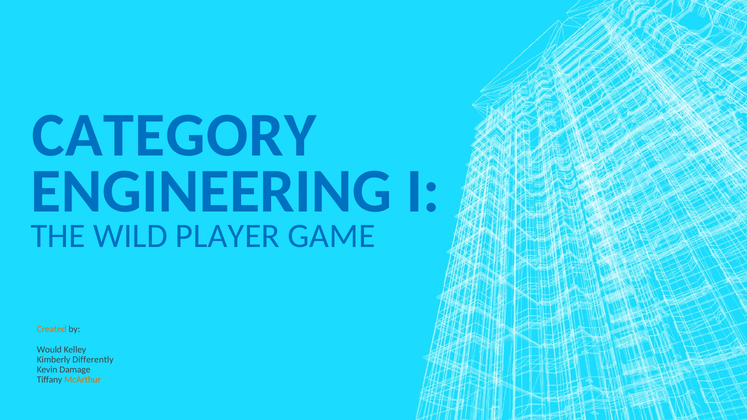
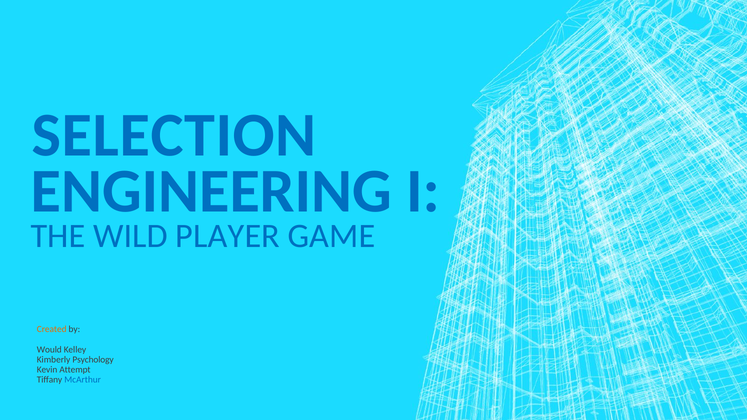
CATEGORY: CATEGORY -> SELECTION (174, 135)
Differently: Differently -> Psychology (93, 360)
Damage: Damage -> Attempt (75, 370)
McArthur colour: orange -> blue (83, 380)
